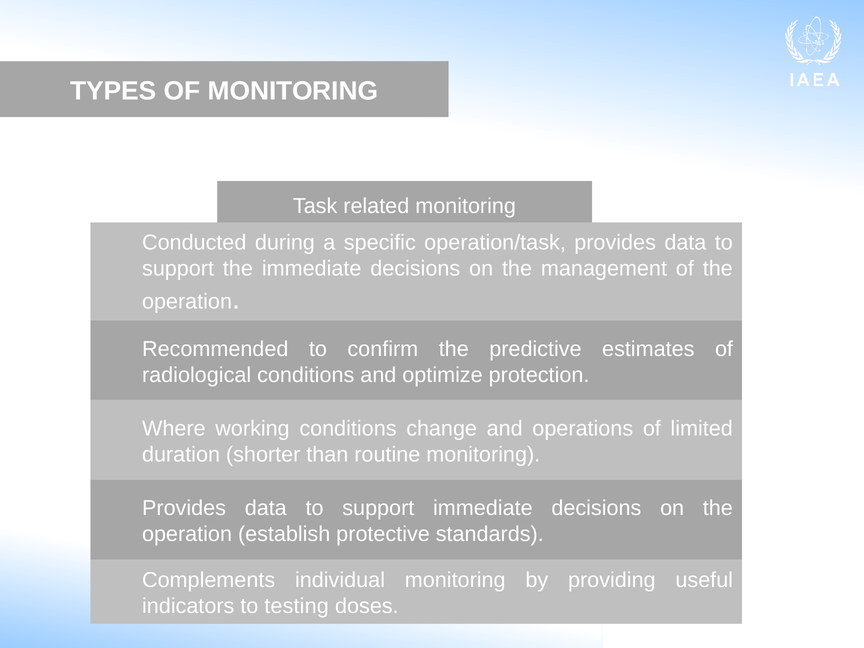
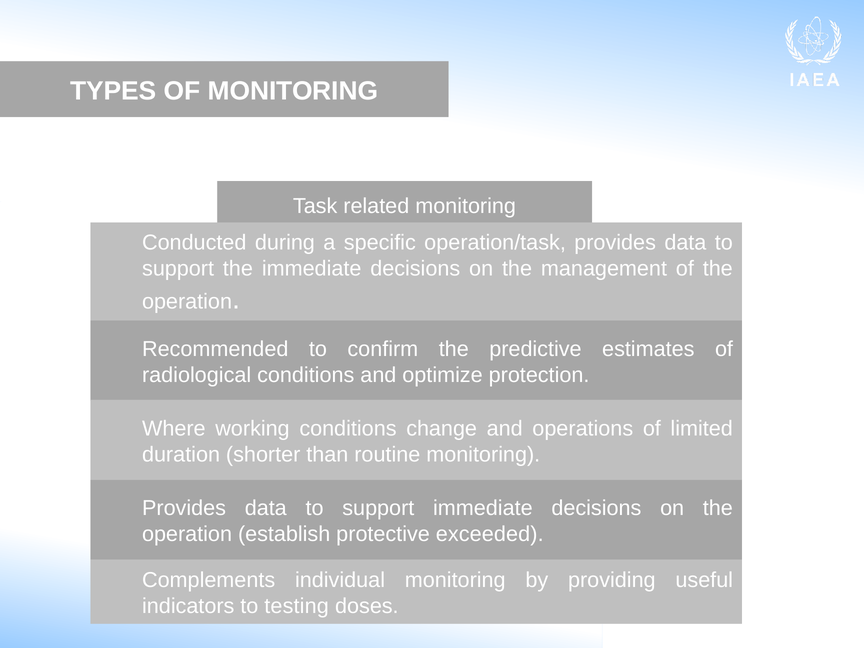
standards: standards -> exceeded (490, 534)
